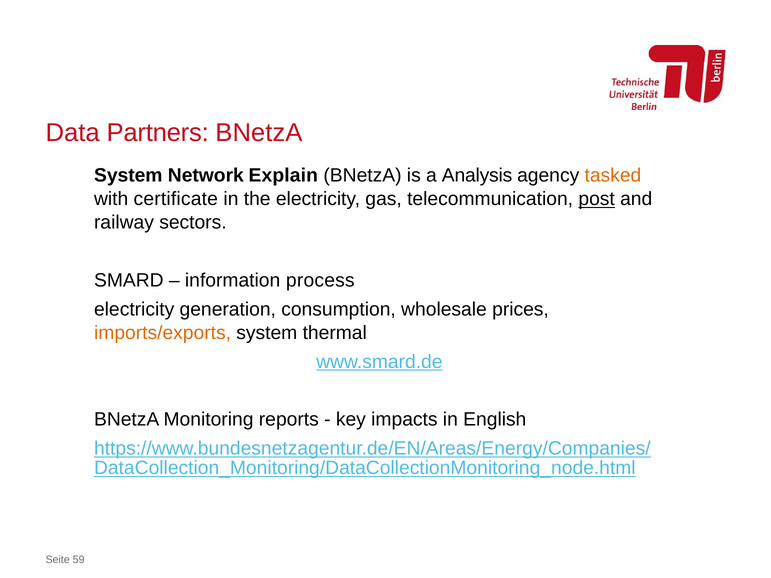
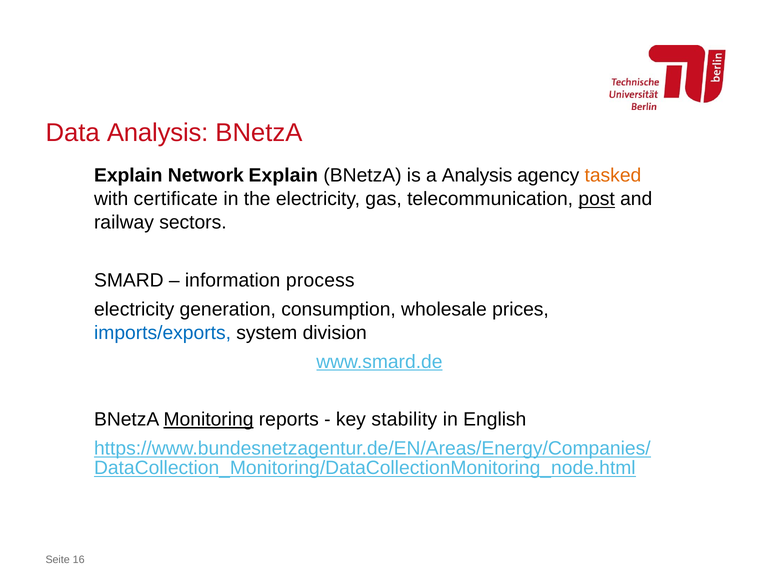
Data Partners: Partners -> Analysis (158, 133)
System: System -> Explain (128, 176)
imports/exports colour: orange -> blue (163, 333)
thermal: thermal -> division (335, 333)
Monitoring underline: none -> present (209, 420)
impacts: impacts -> stability (404, 420)
59: 59 -> 16 (79, 560)
